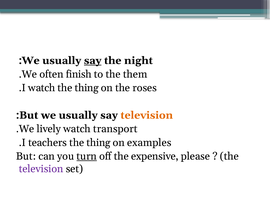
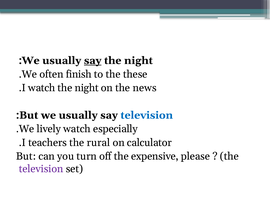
them: them -> these (135, 74)
thing: thing -> night (87, 88)
roses: roses -> news (145, 88)
television colour: orange -> blue (147, 115)
transport: transport -> especially (115, 129)
thing: thing -> rural (98, 143)
examples: examples -> calculator (149, 143)
turn underline: present -> none (87, 157)
